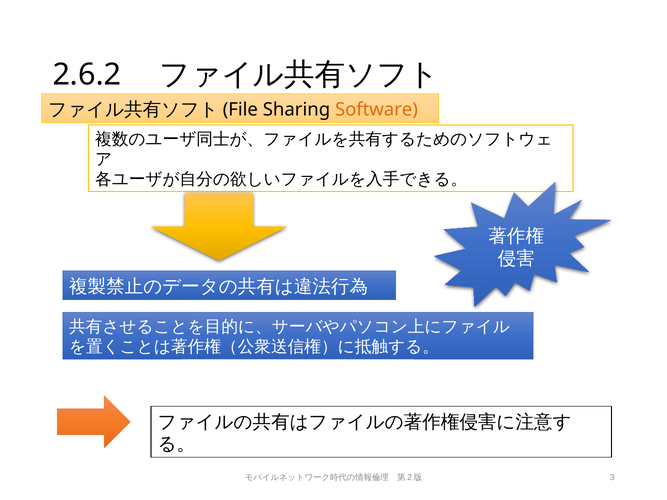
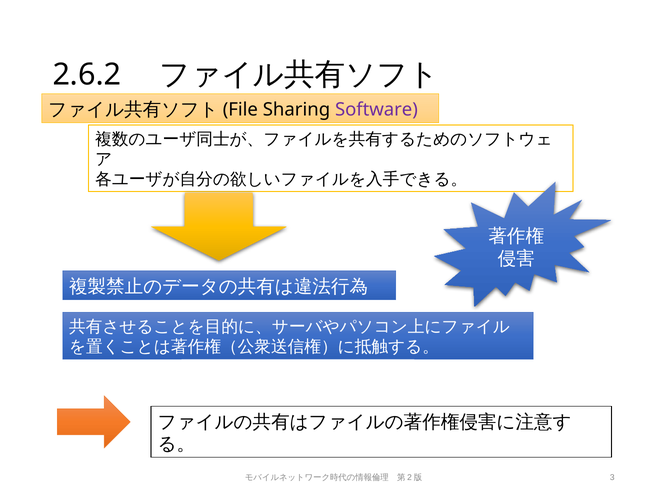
Software colour: orange -> purple (376, 110)
